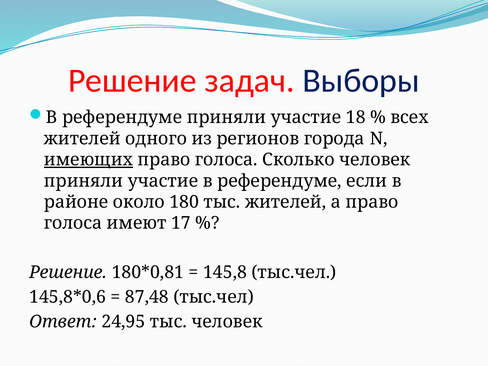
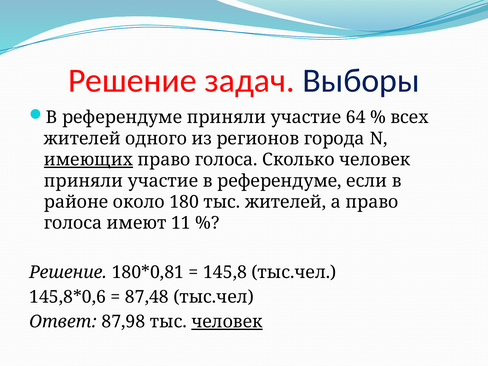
18: 18 -> 64 (356, 117)
17: 17 -> 11 (181, 223)
24,95: 24,95 -> 87,98 (123, 322)
человек underline: none -> present (227, 322)
